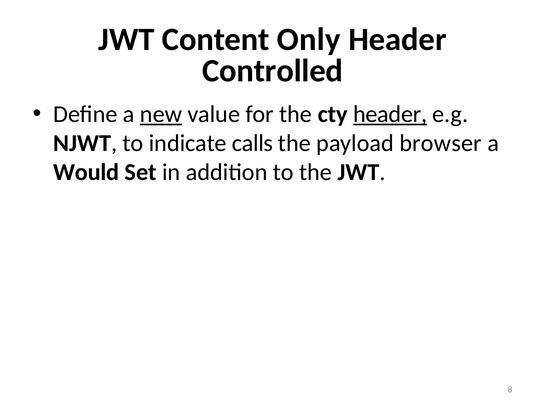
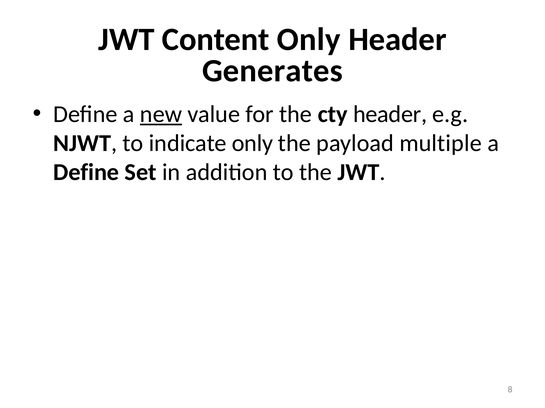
Controlled: Controlled -> Generates (272, 71)
header underline: present -> none (390, 114)
indicate calls: calls -> only (252, 143)
browser: browser -> multiple (441, 143)
Would: Would -> Define (86, 172)
